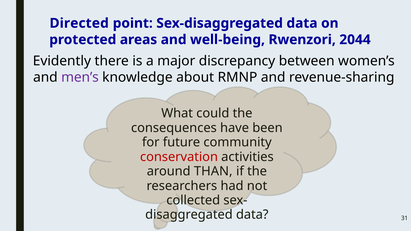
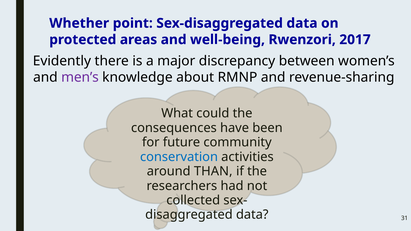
Directed: Directed -> Whether (79, 23)
2044: 2044 -> 2017 (355, 40)
conservation colour: red -> blue (179, 157)
